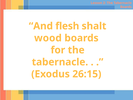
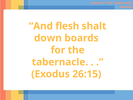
wood: wood -> down (48, 38)
